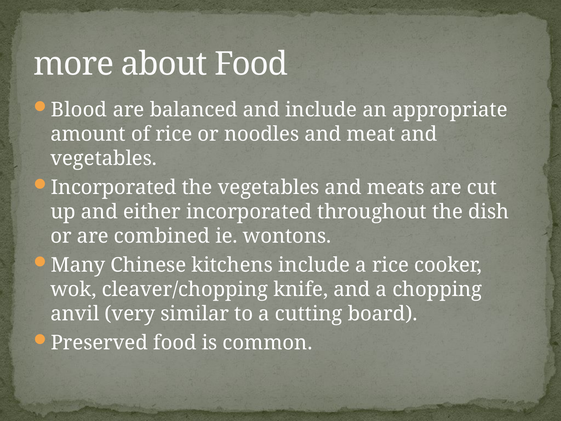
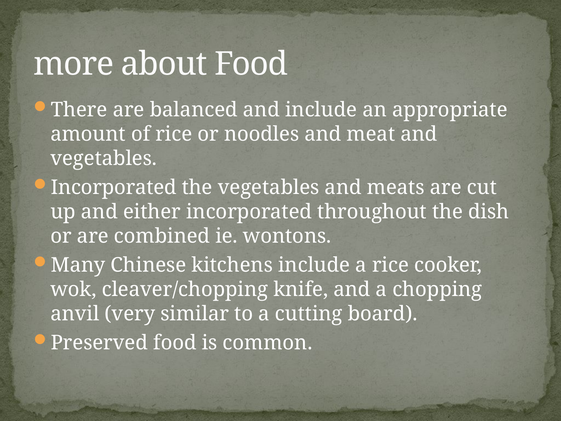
Blood: Blood -> There (79, 110)
